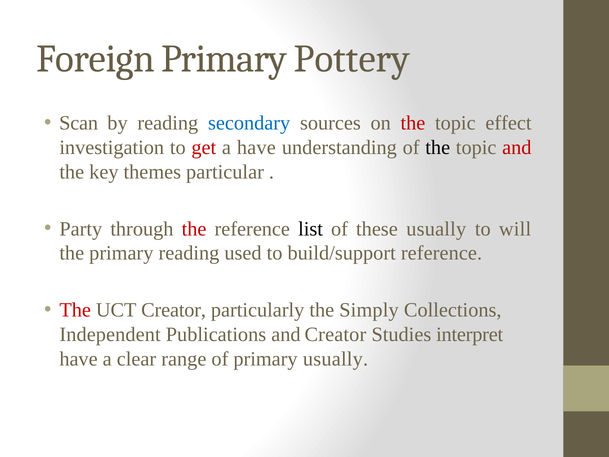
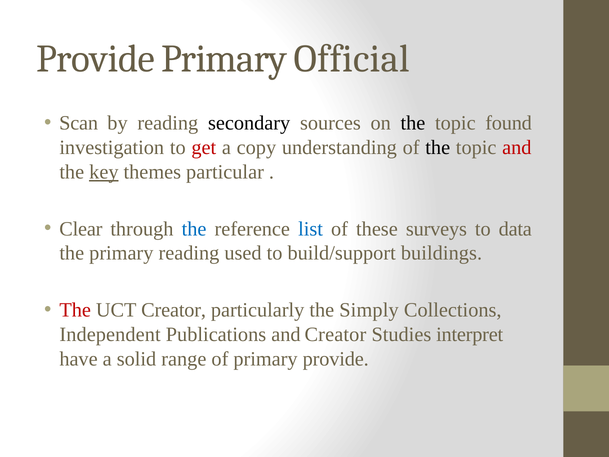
Foreign: Foreign -> Provide (96, 59)
Pottery: Pottery -> Official (352, 59)
secondary colour: blue -> black (249, 123)
the colour: red -> black (413, 123)
effect: effect -> found (509, 123)
a have: have -> copy (256, 148)
key underline: none -> present (104, 172)
Party: Party -> Clear (81, 229)
the colour: red -> blue (194, 229)
list colour: black -> blue (311, 229)
these usually: usually -> surveys (436, 229)
will: will -> data (515, 229)
build/support reference: reference -> buildings (442, 253)
clear: clear -> solid (137, 359)
primary usually: usually -> provide (336, 359)
